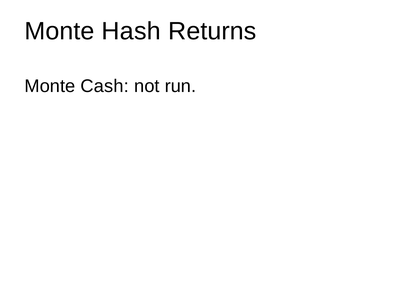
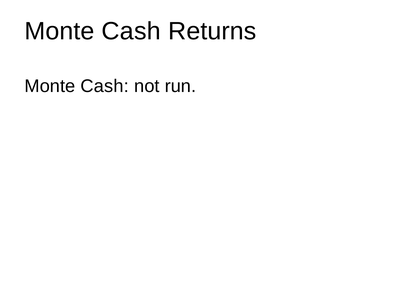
Hash: Hash -> Cash (131, 31)
